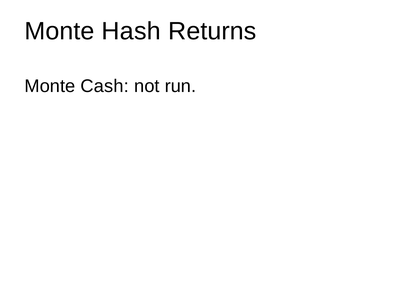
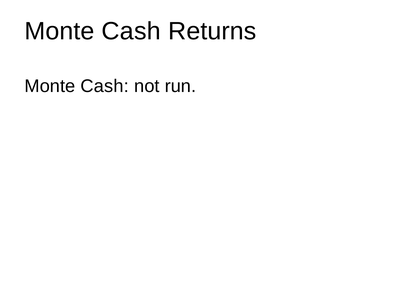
Hash: Hash -> Cash (131, 31)
